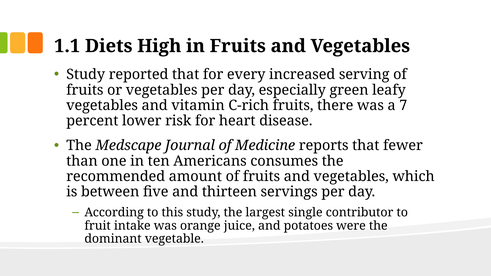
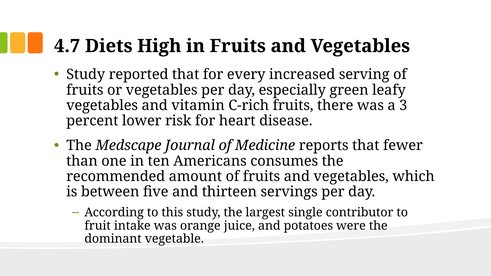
1.1: 1.1 -> 4.7 (67, 46)
7: 7 -> 3 (403, 106)
